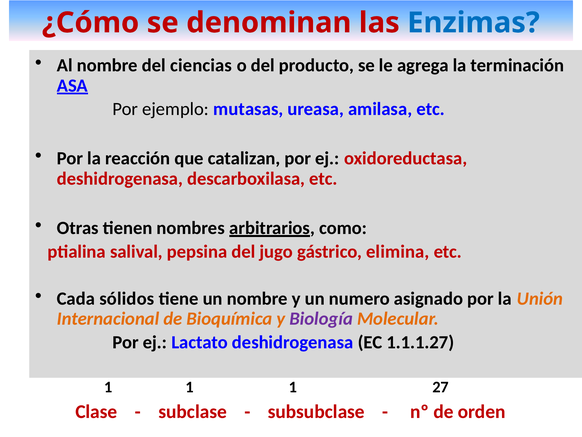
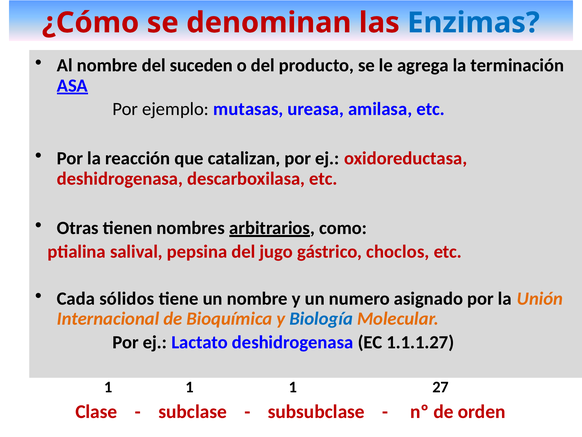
ciencias: ciencias -> suceden (201, 65)
elimina: elimina -> choclos (398, 251)
Biología colour: purple -> blue (321, 318)
